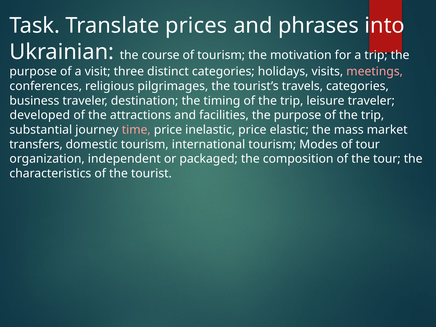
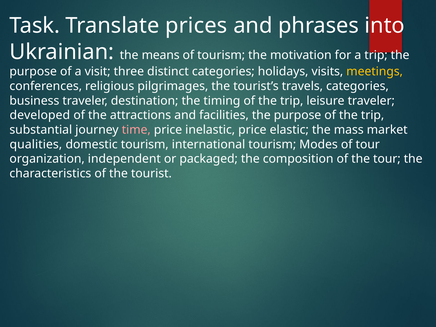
course: course -> means (161, 55)
meetings colour: pink -> yellow (375, 72)
transfers: transfers -> qualities (36, 144)
